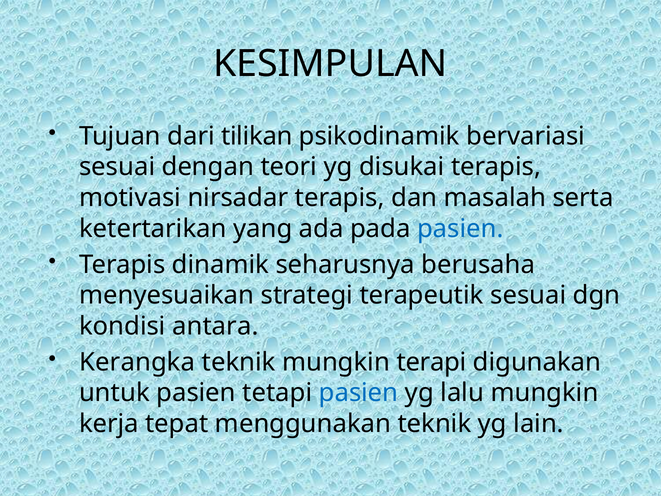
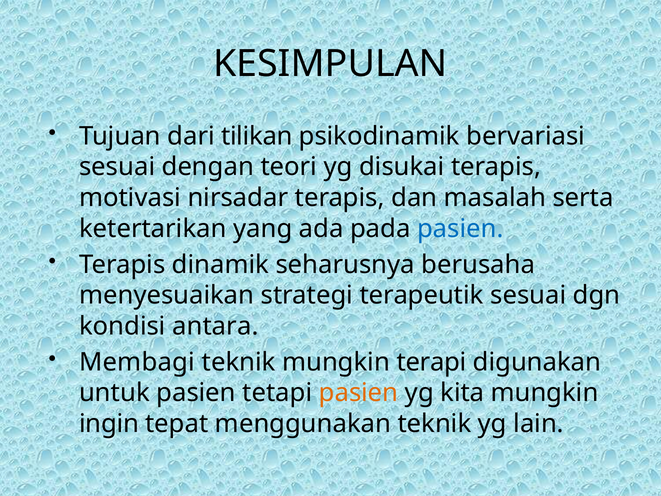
Kerangka: Kerangka -> Membagi (137, 362)
pasien colour: blue -> orange (359, 393)
lalu: lalu -> kita (462, 393)
kerja: kerja -> ingin (109, 423)
